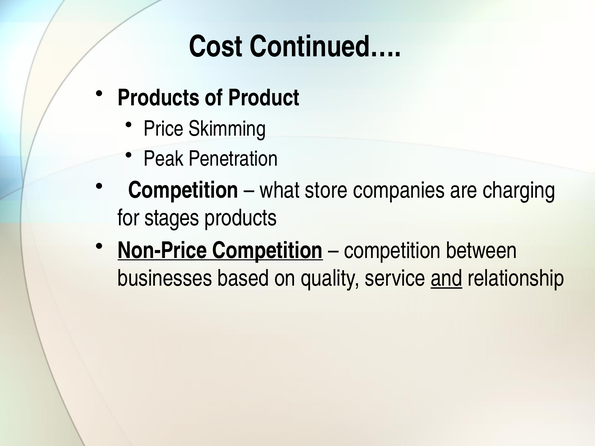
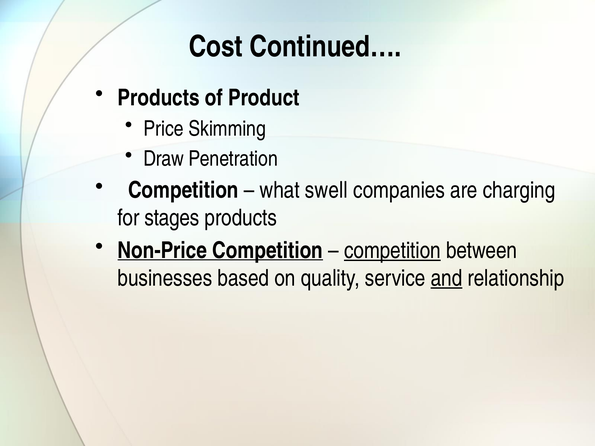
Peak: Peak -> Draw (164, 159)
store: store -> swell (326, 190)
competition underline: none -> present (392, 251)
